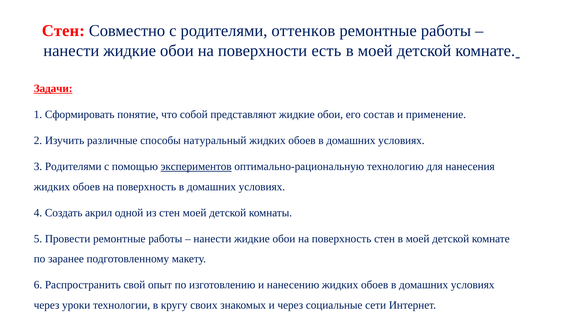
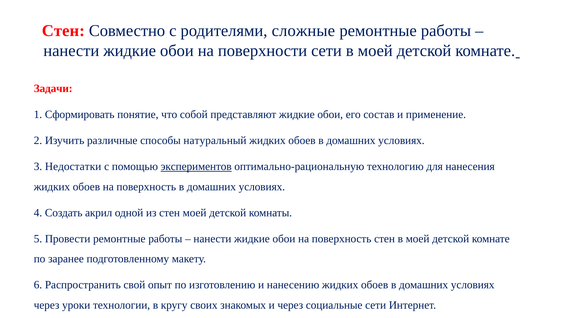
оттенков: оттенков -> сложные (303, 31)
поверхности есть: есть -> сети (327, 51)
Задачи underline: present -> none (53, 88)
3 Родителями: Родителями -> Недостатки (73, 166)
